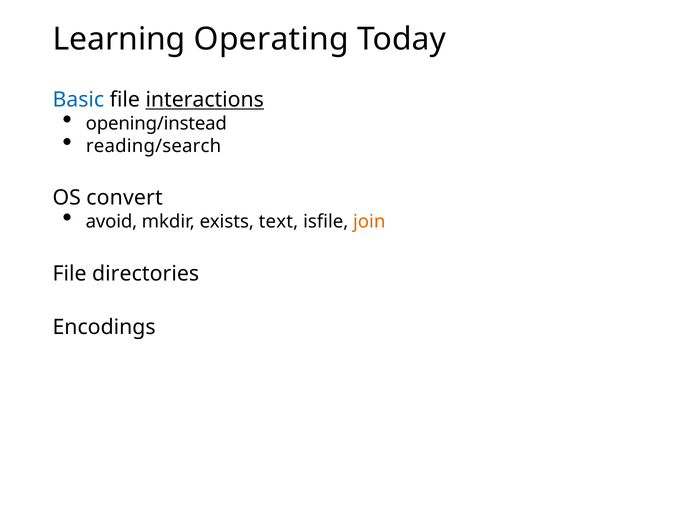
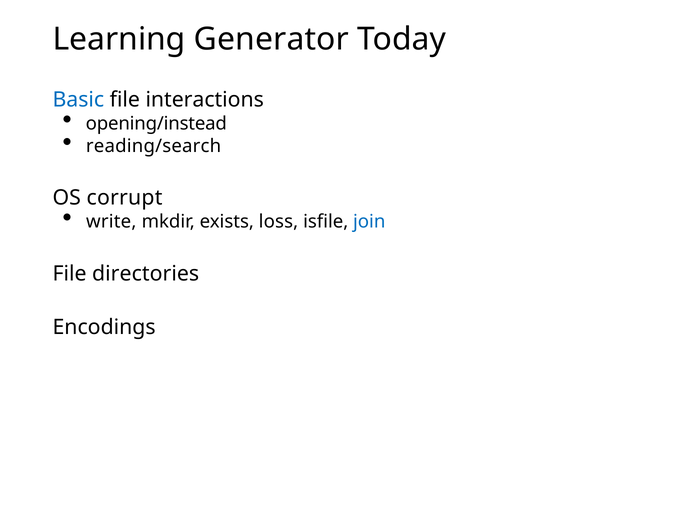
Operating: Operating -> Generator (271, 39)
interactions underline: present -> none (205, 100)
convert: convert -> corrupt (125, 198)
avoid: avoid -> write (111, 222)
text: text -> loss (278, 222)
join colour: orange -> blue (369, 222)
